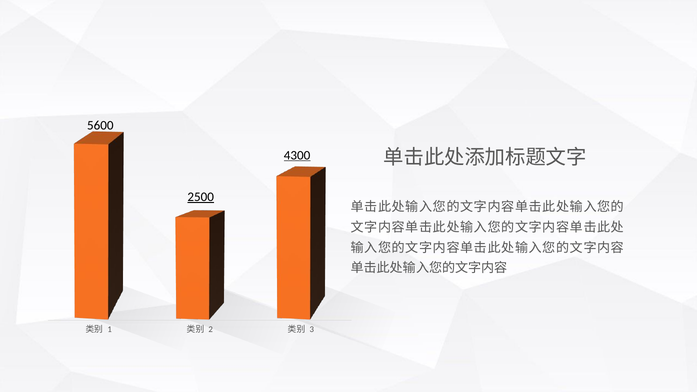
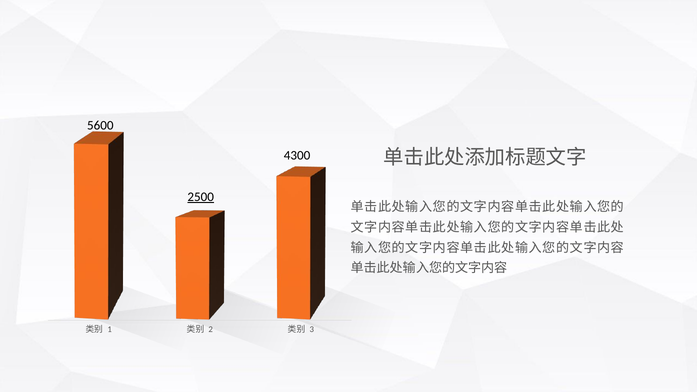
4300 underline: present -> none (297, 155)
